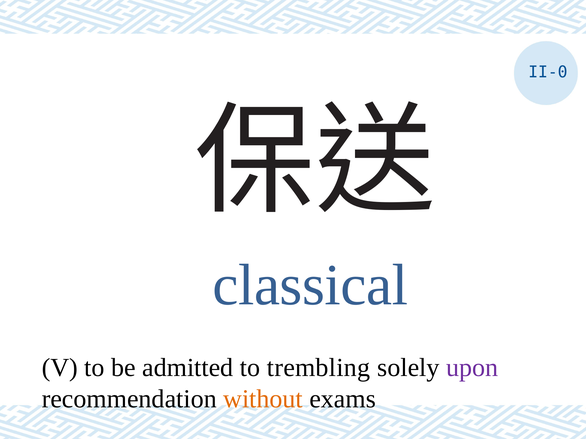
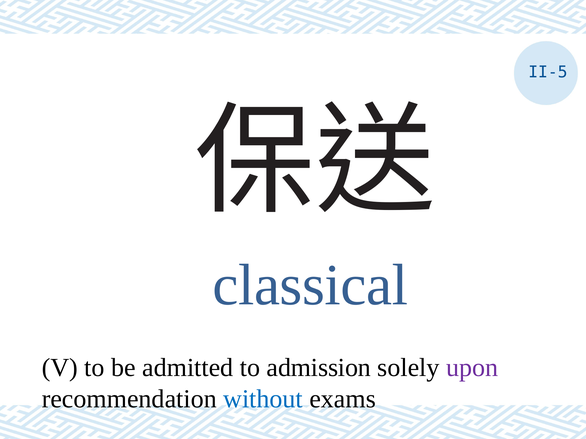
II-0: II-0 -> II-5 (548, 72)
trembling: trembling -> admission (319, 368)
without colour: orange -> blue (263, 399)
